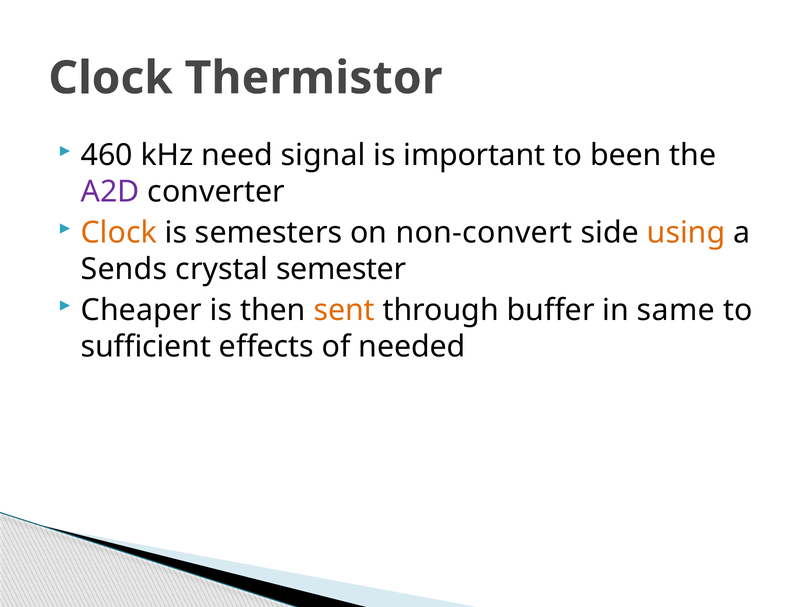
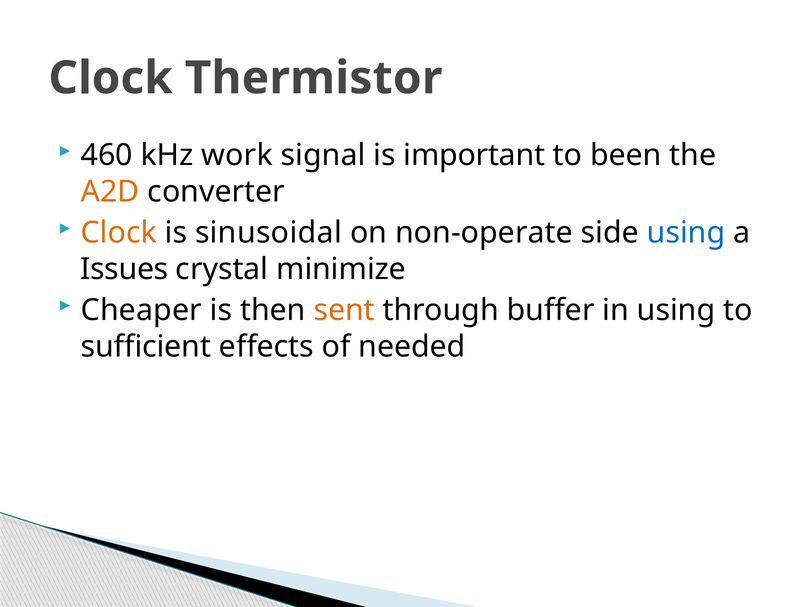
need: need -> work (237, 155)
A2D colour: purple -> orange (110, 192)
semesters: semesters -> sinusoidal (268, 233)
non-convert: non-convert -> non-operate (484, 233)
using colour: orange -> blue (686, 233)
Sends: Sends -> Issues (124, 269)
semester: semester -> minimize (341, 269)
in same: same -> using (676, 310)
